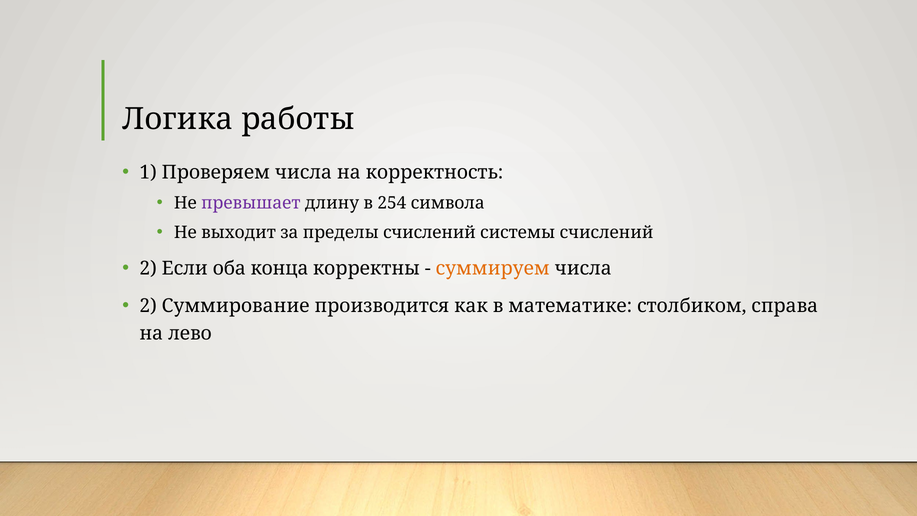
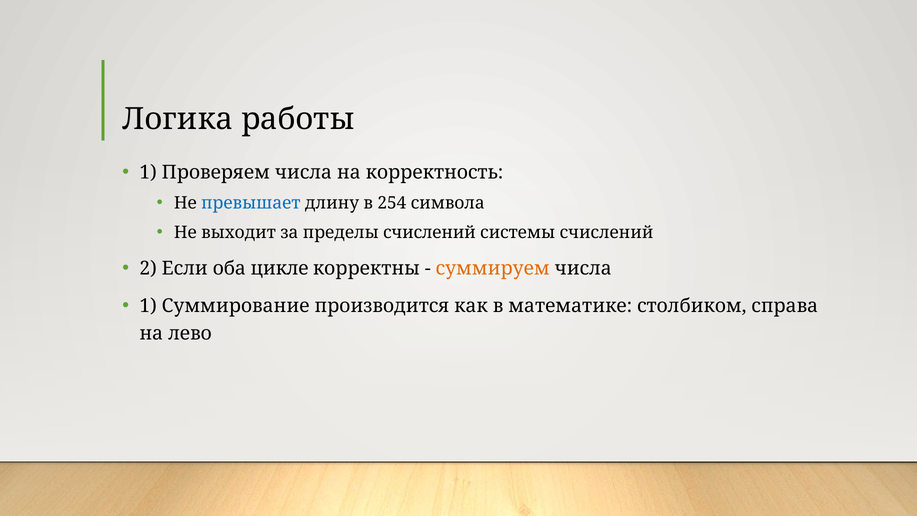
превышает colour: purple -> blue (251, 203)
конца: конца -> цикле (280, 269)
2: 2 -> 1 (148, 306)
